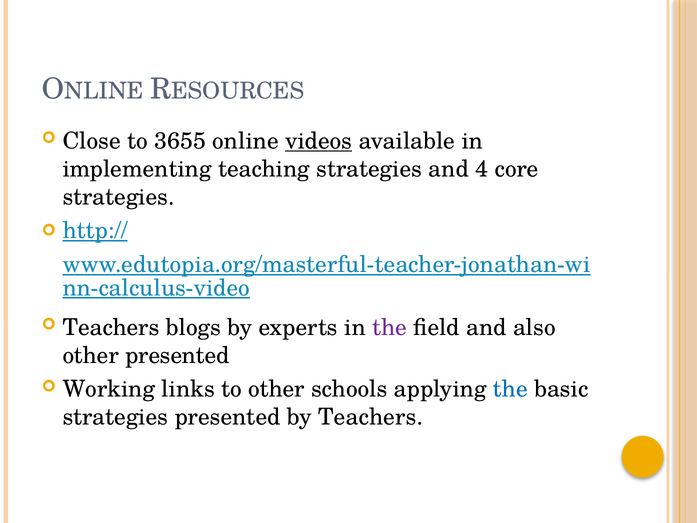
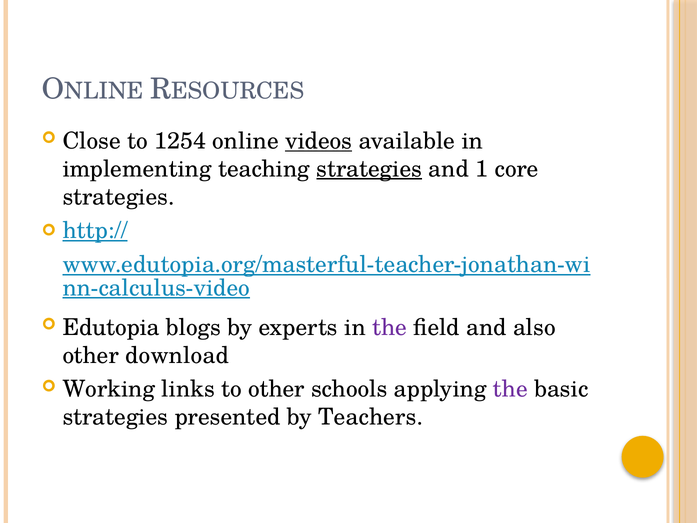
3655: 3655 -> 1254 (180, 141)
strategies underline: none -> present (369, 169)
4: 4 -> 1 (482, 169)
Teachers: Teachers -> Edutopia (111, 328)
other presented: presented -> download (177, 355)
the colour: blue -> purple (510, 389)
